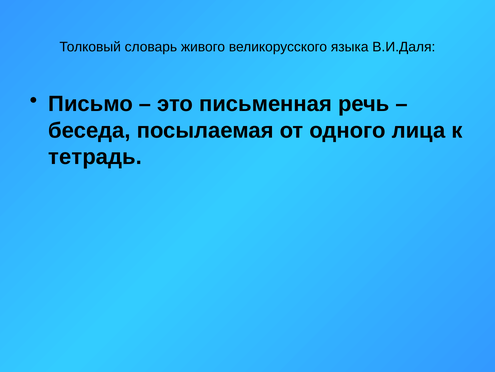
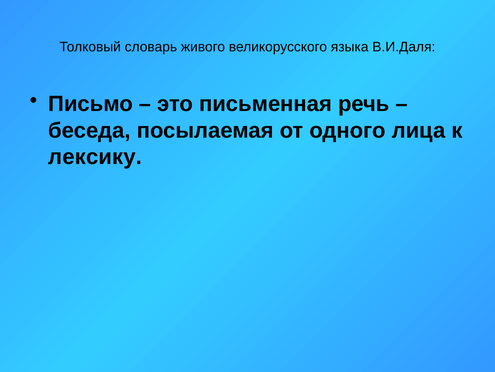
тетрадь: тетрадь -> лексику (95, 157)
